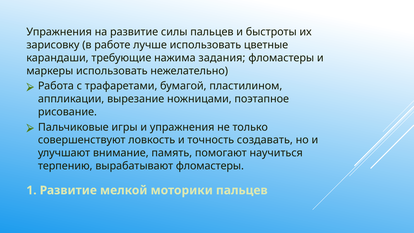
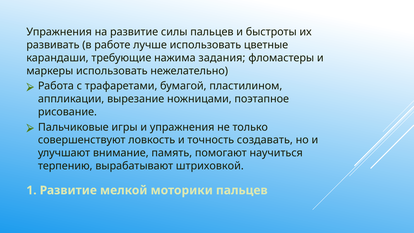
зарисовку: зарисовку -> развивать (53, 45)
вырабатывают фломастеры: фломастеры -> штриховкой (210, 166)
